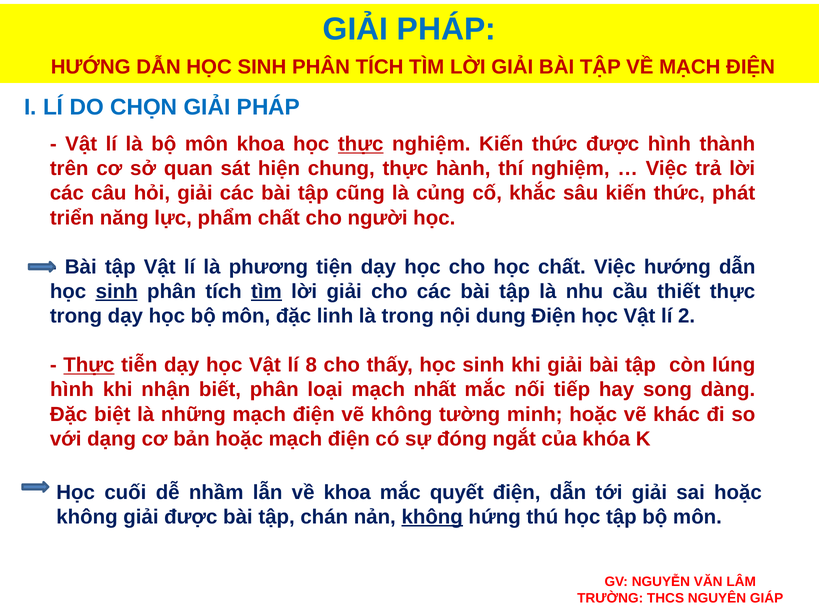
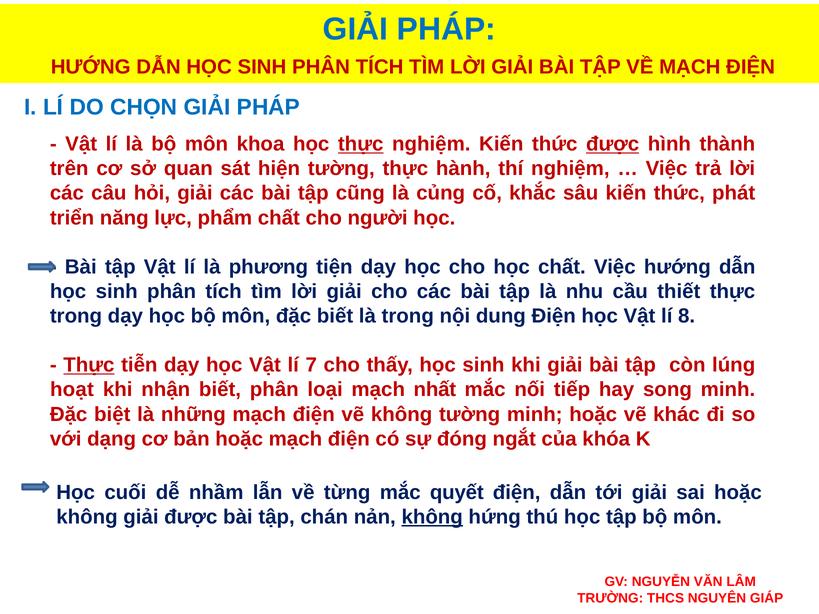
được underline: none -> present (613, 144)
hiện chung: chung -> tường (341, 169)
sinh underline: present -> none (117, 292)
tìm underline: present -> none (266, 292)
đặc linh: linh -> biết (335, 316)
2: 2 -> 8 (687, 316)
8: 8 -> 7 (311, 365)
hình: hình -> hoạt (72, 390)
song dàng: dàng -> minh (728, 390)
về khoa: khoa -> từng (347, 493)
